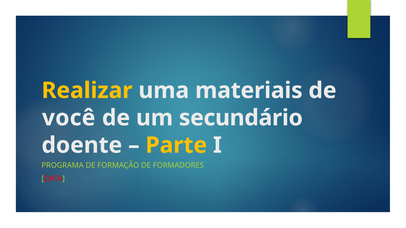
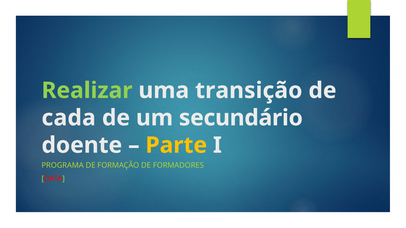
Realizar colour: yellow -> light green (87, 91)
materiais: materiais -> transição (249, 91)
você: você -> cada (69, 118)
